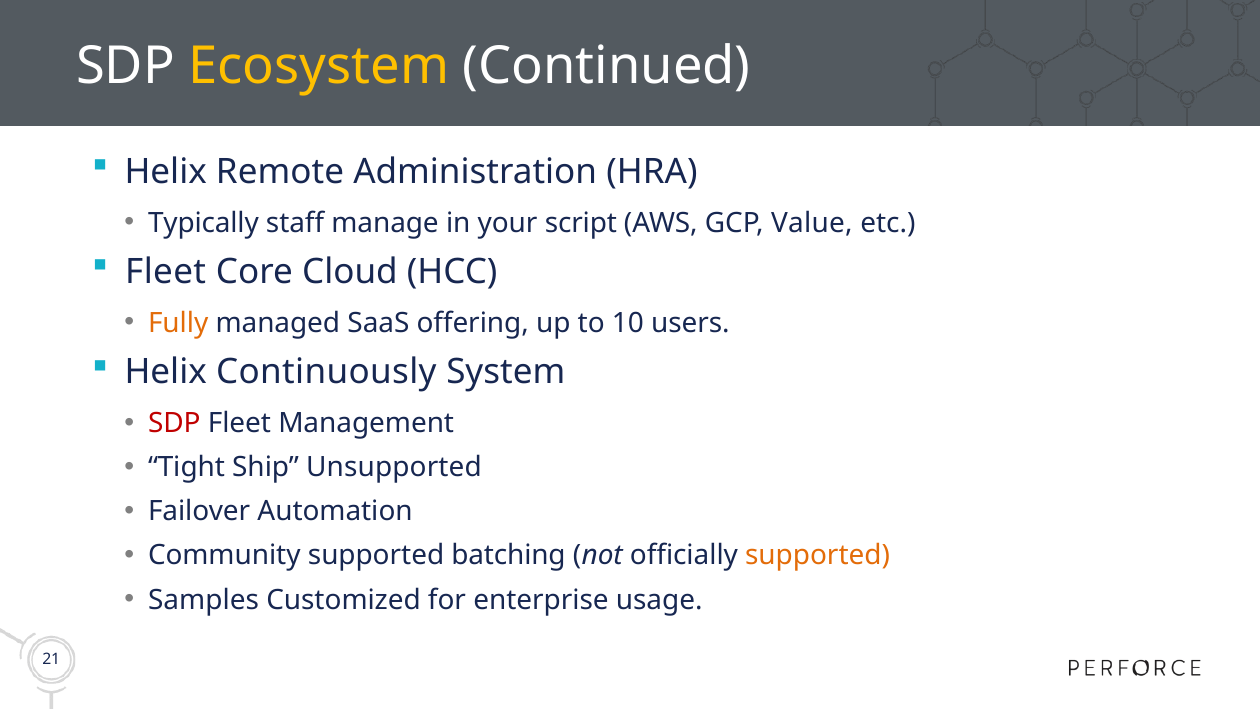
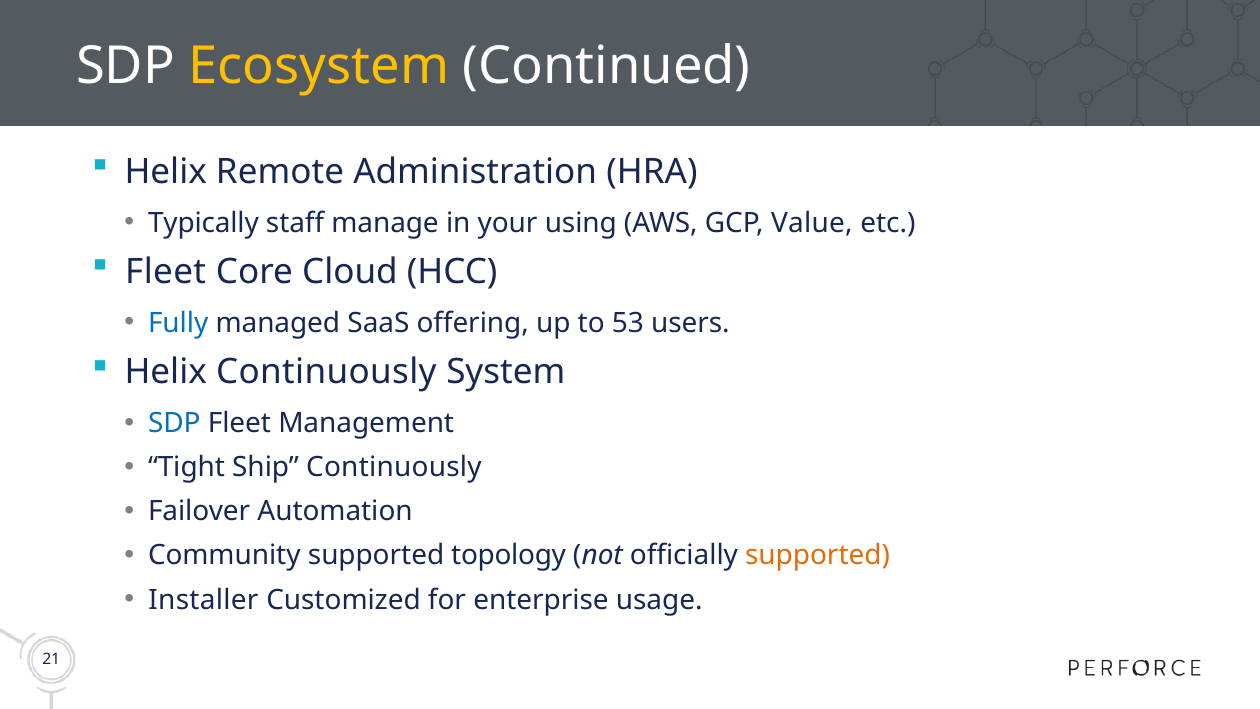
script: script -> using (581, 223)
Fully colour: orange -> blue (178, 323)
10: 10 -> 53 (628, 323)
SDP colour: red -> blue (174, 423)
Ship Unsupported: Unsupported -> Continuously (394, 467)
batching: batching -> topology (509, 556)
Samples: Samples -> Installer (203, 600)
